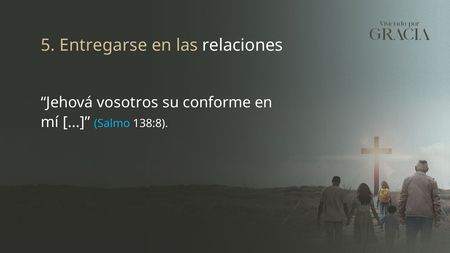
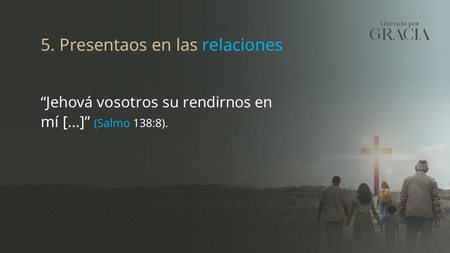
Entregarse: Entregarse -> Presentaos (103, 45)
relaciones colour: white -> light blue (243, 45)
conforme: conforme -> rendirnos (217, 102)
